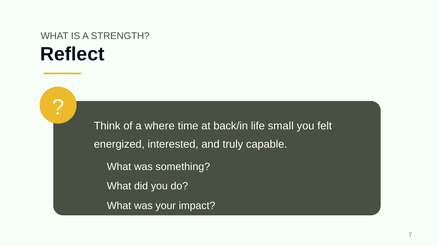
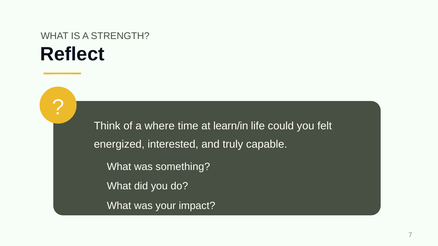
back/in: back/in -> learn/in (231, 126)
small: small -> could (281, 126)
